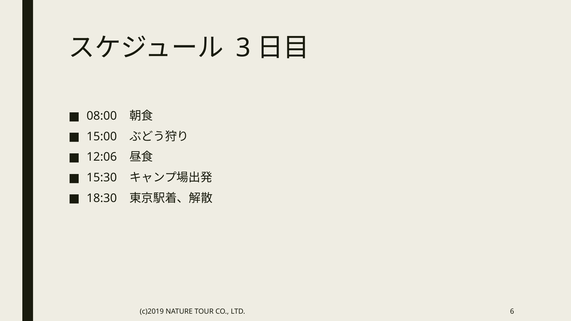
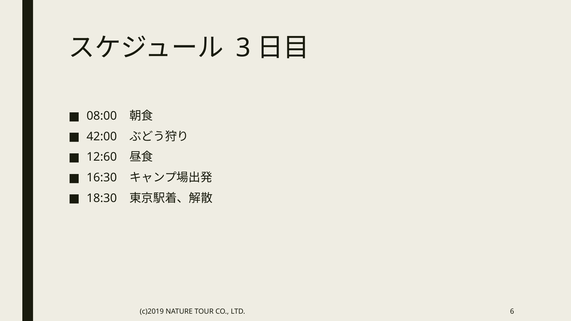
15:00: 15:00 -> 42:00 (102, 137)
12:06: 12:06 -> 12:60 (102, 157)
15:30: 15:30 -> 16:30 (102, 178)
